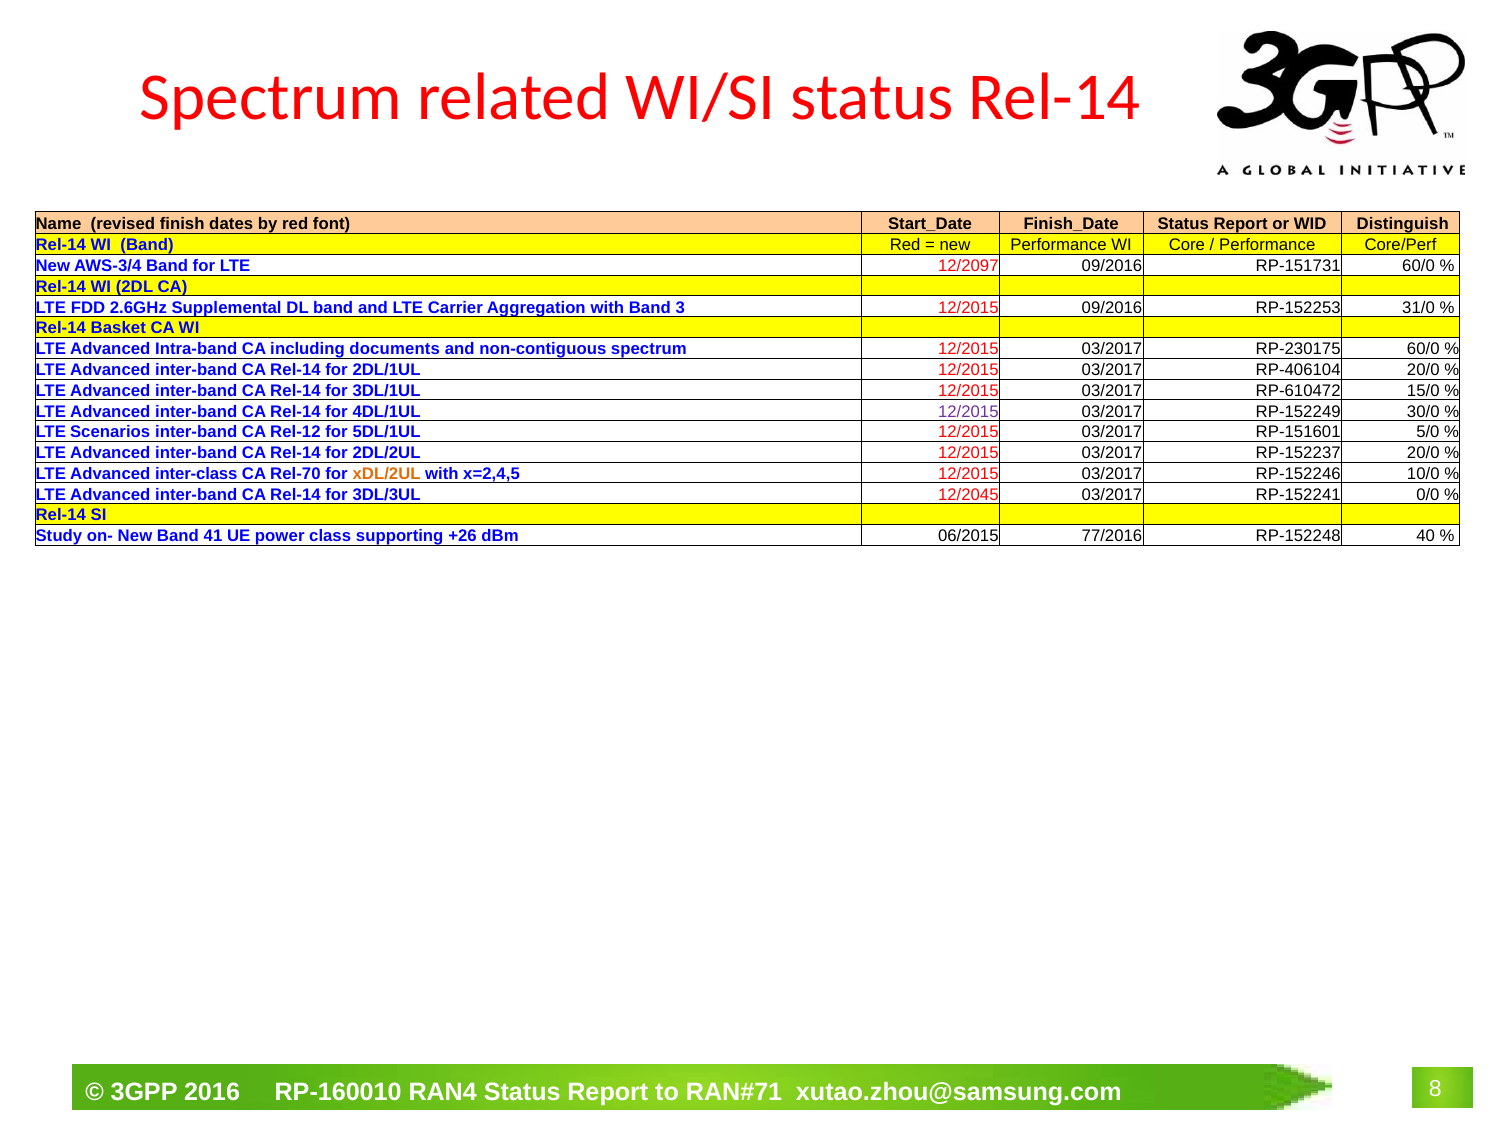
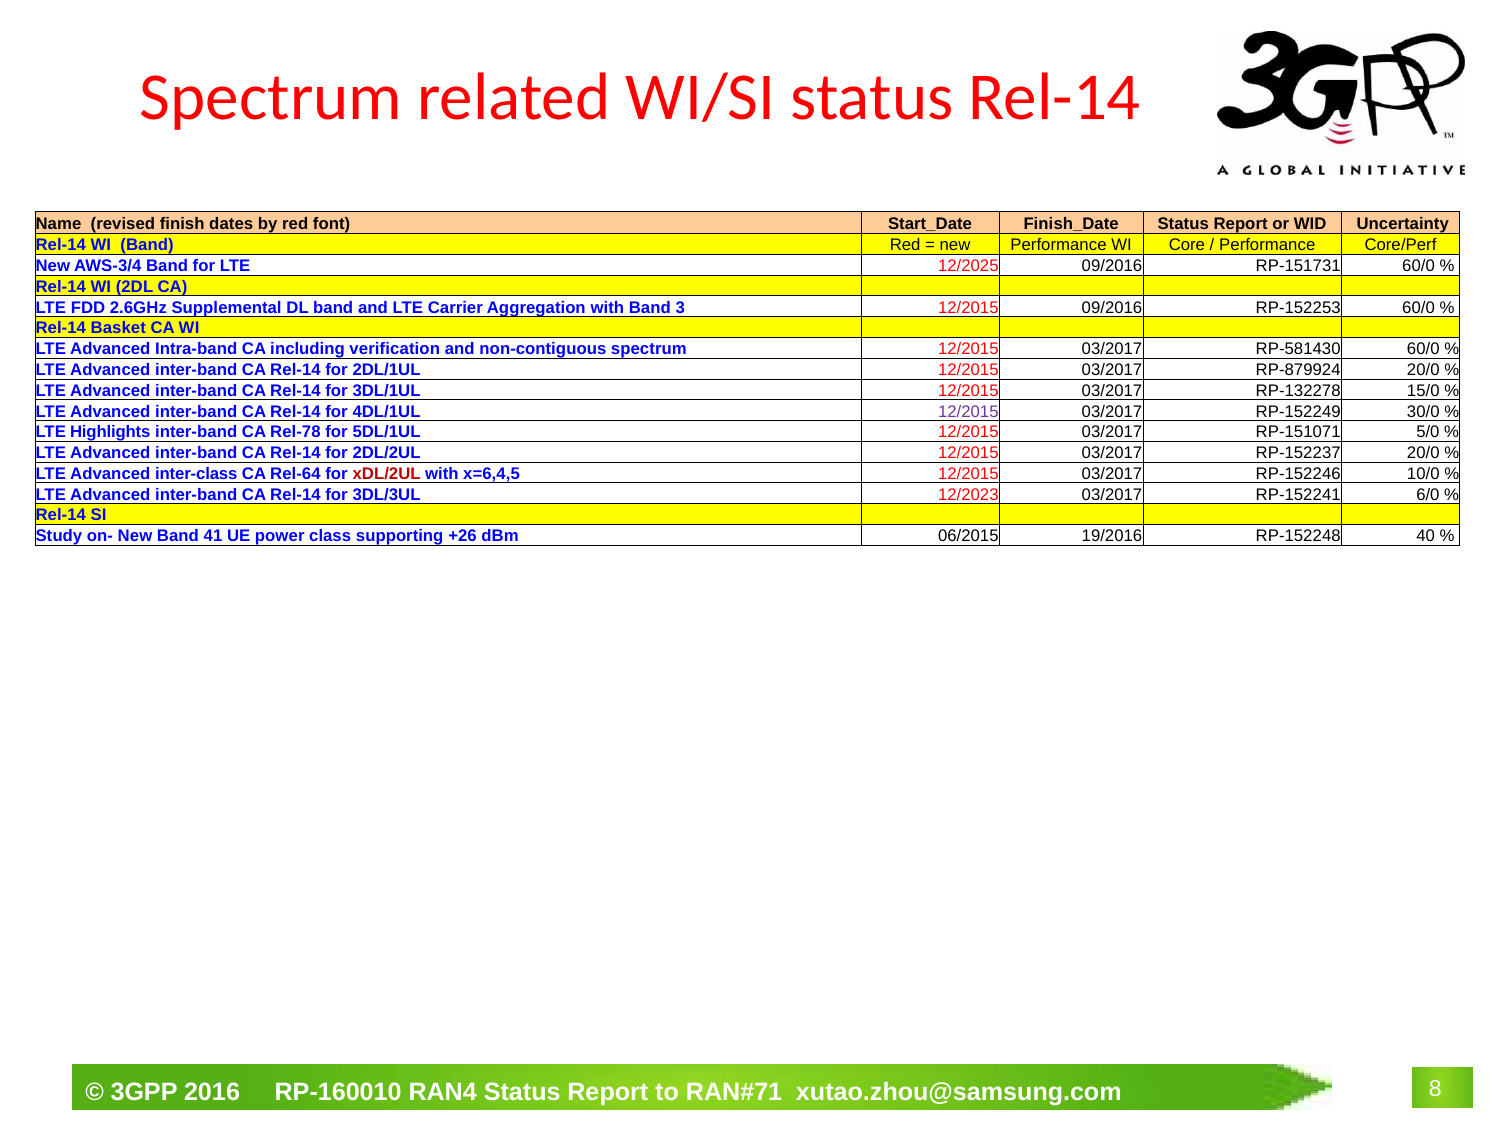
Distinguish: Distinguish -> Uncertainty (1403, 224)
12/2097: 12/2097 -> 12/2025 (968, 266)
RP-152253 31/0: 31/0 -> 60/0 (1419, 308)
documents: documents -> verification (395, 349)
RP-230175: RP-230175 -> RP-581430 (1298, 349)
RP-406104: RP-406104 -> RP-879924 (1298, 370)
RP-610472: RP-610472 -> RP-132278 (1298, 391)
Scenarios: Scenarios -> Highlights (110, 432)
Rel-12: Rel-12 -> Rel-78 (295, 432)
RP-151601: RP-151601 -> RP-151071 (1298, 432)
Rel-70: Rel-70 -> Rel-64 (295, 474)
xDL/2UL colour: orange -> red (387, 474)
x=2,4,5: x=2,4,5 -> x=6,4,5 (492, 474)
12/2045: 12/2045 -> 12/2023 (968, 495)
0/0: 0/0 -> 6/0 (1428, 495)
77/2016: 77/2016 -> 19/2016 (1112, 536)
